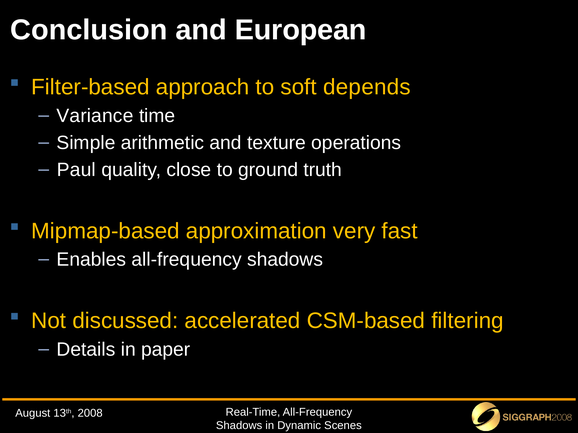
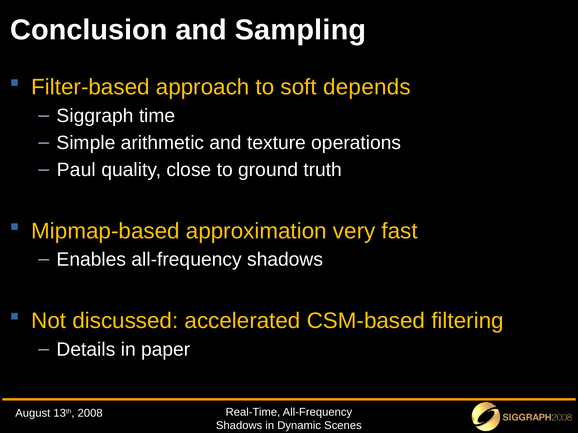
European: European -> Sampling (301, 30)
Variance: Variance -> Siggraph (95, 116)
